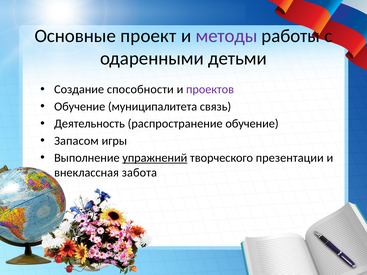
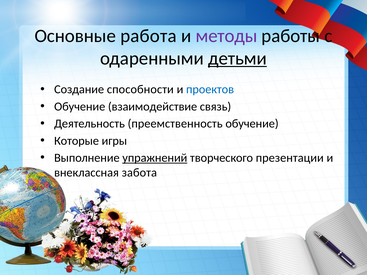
проект: проект -> работа (148, 36)
детьми underline: none -> present (237, 59)
проектов colour: purple -> blue (210, 90)
муниципалитета: муниципалитета -> взаимодействие (153, 107)
распространение: распространение -> преемственность (175, 124)
Запасом: Запасом -> Которые (77, 141)
